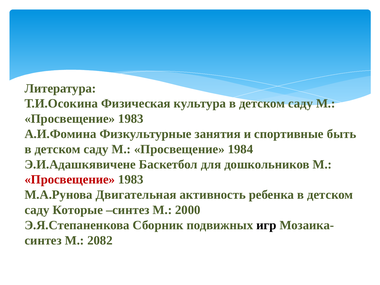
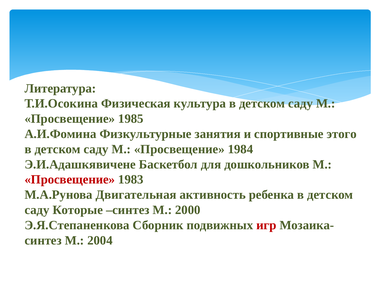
1983: 1983 -> 1985 (131, 119)
быть: быть -> этого (342, 134)
игр colour: black -> red (266, 225)
2082: 2082 -> 2004 (100, 240)
